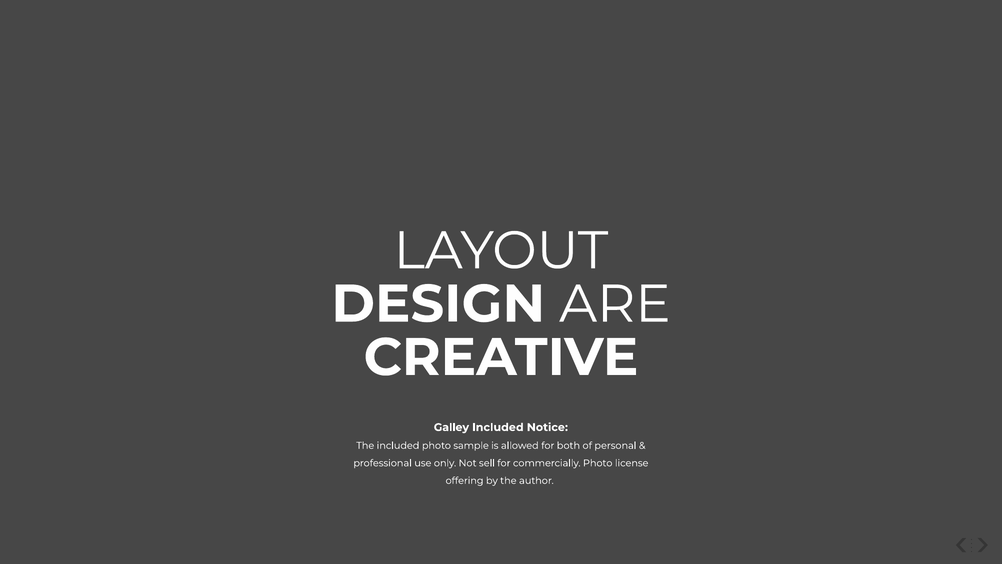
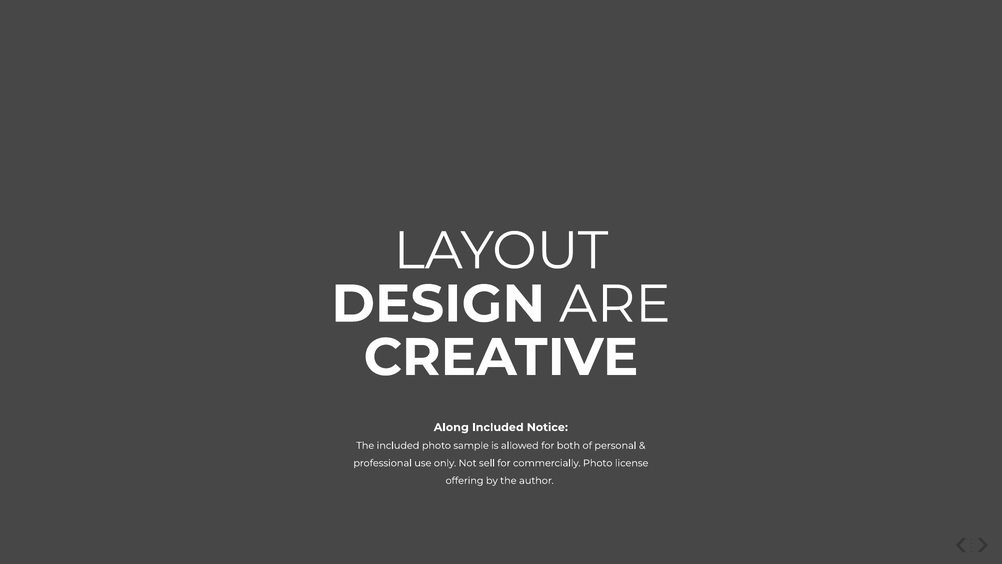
Galley: Galley -> Along (451, 427)
